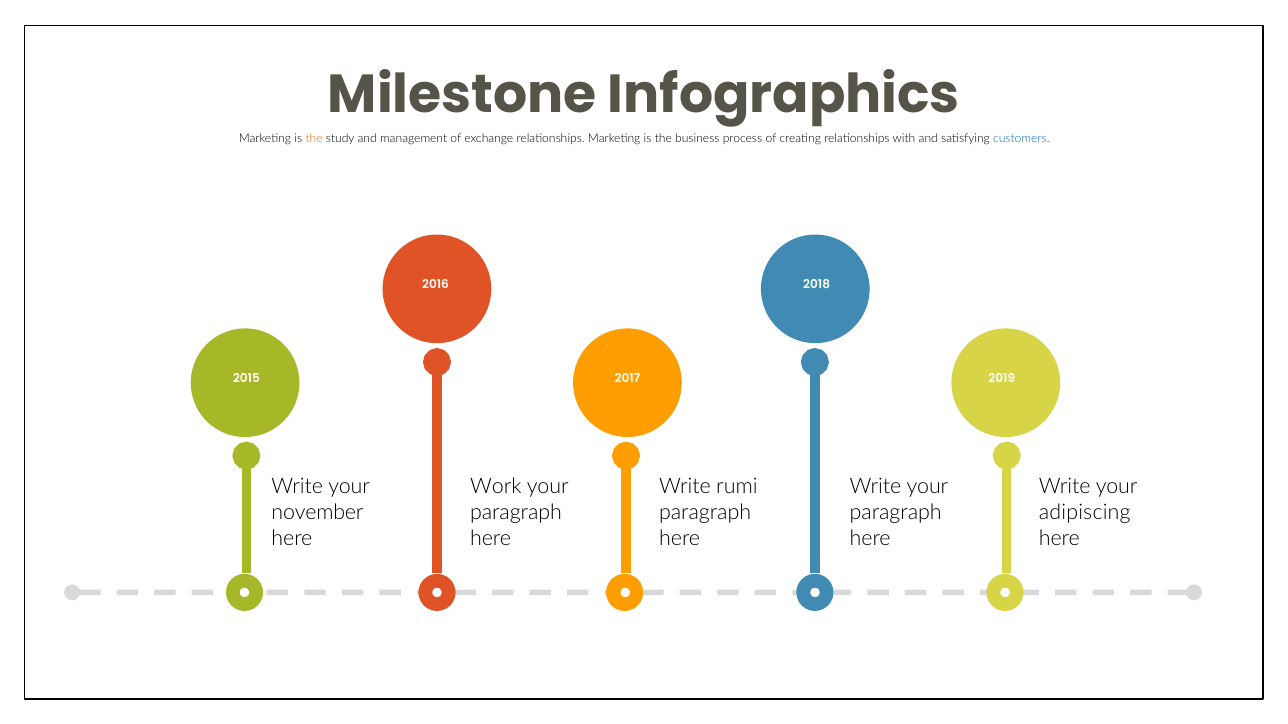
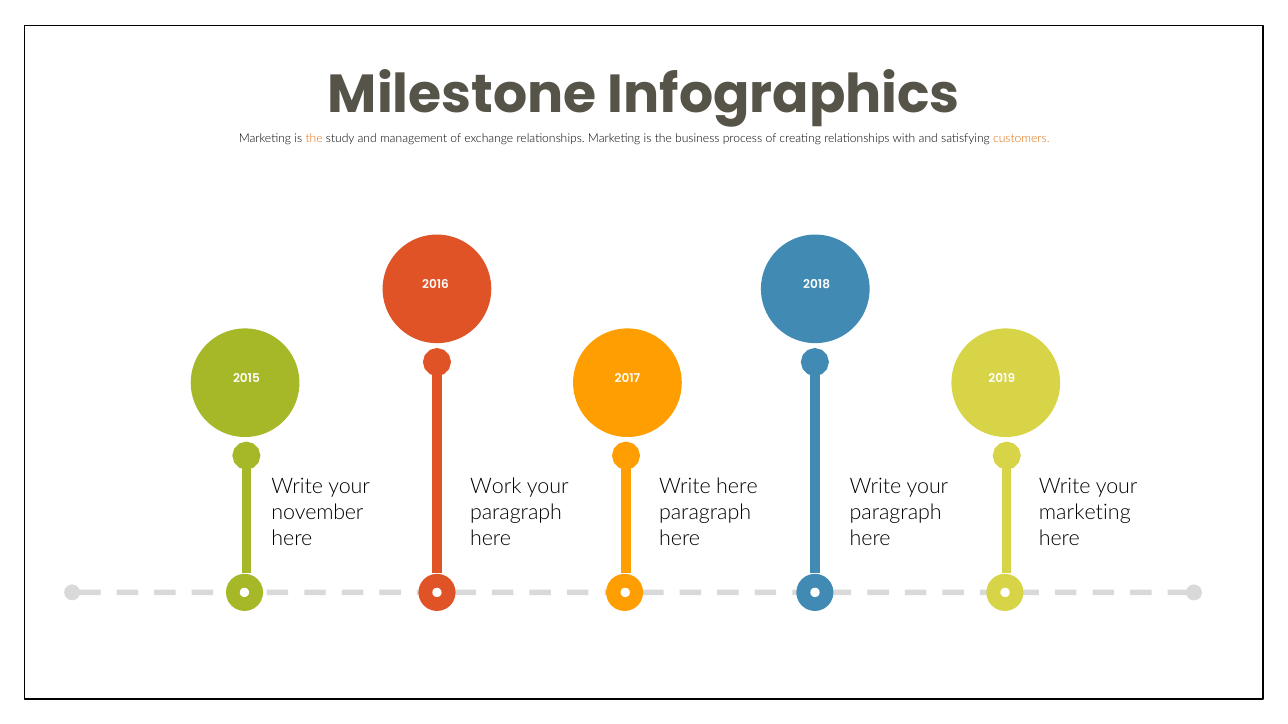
customers colour: blue -> orange (1021, 139)
Write rumi: rumi -> here (737, 487)
adipiscing: adipiscing -> marketing (1085, 513)
